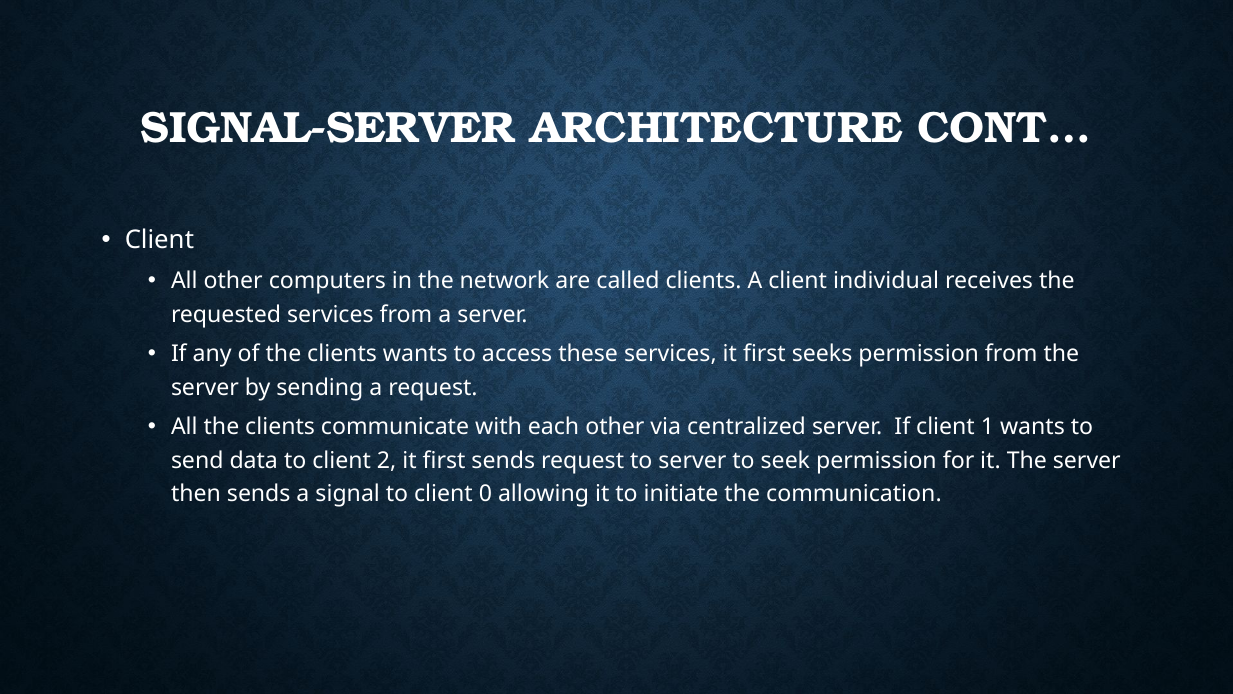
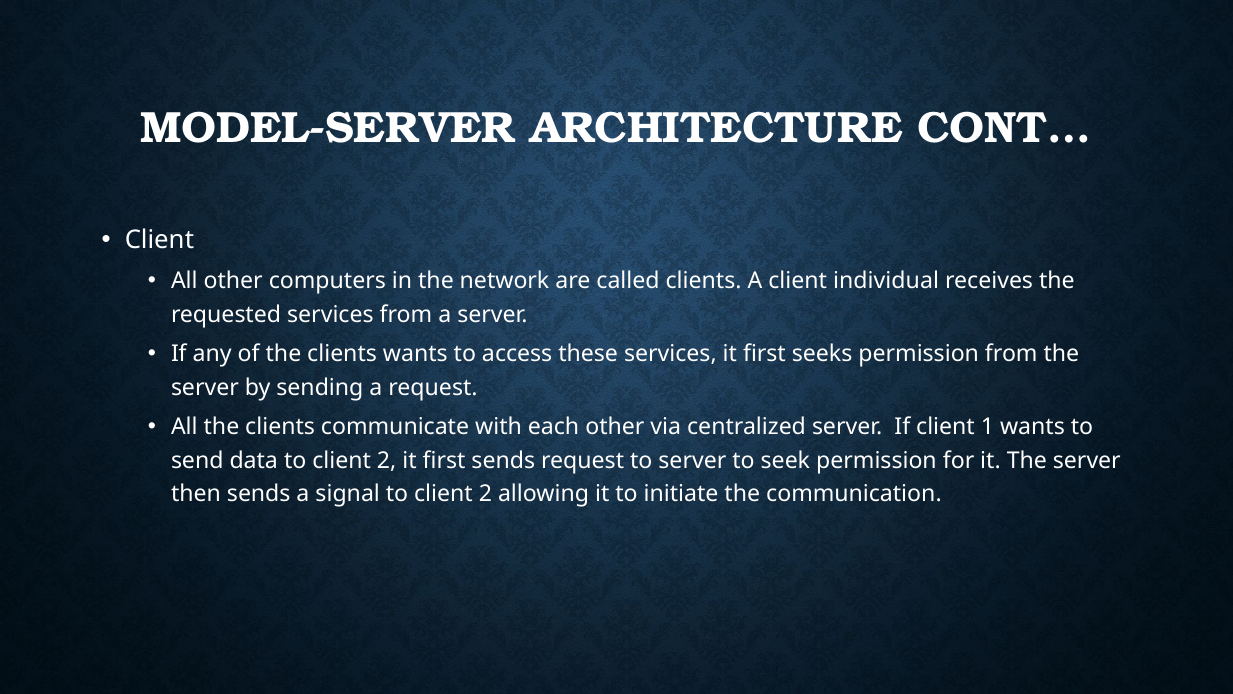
SIGNAL-SERVER: SIGNAL-SERVER -> MODEL-SERVER (328, 128)
signal to client 0: 0 -> 2 (485, 493)
